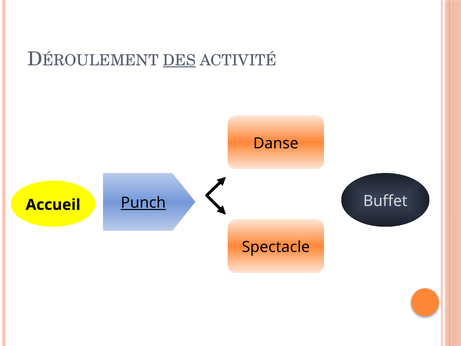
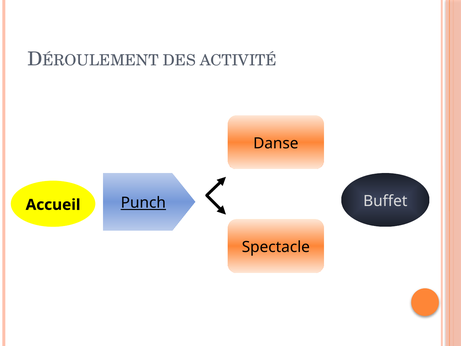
DES underline: present -> none (179, 60)
